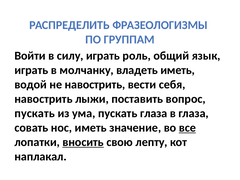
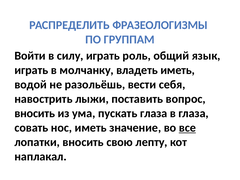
не навострить: навострить -> разольёшь (95, 85)
пускать: пускать -> вносить (35, 113)
вносить underline: present -> none (83, 142)
